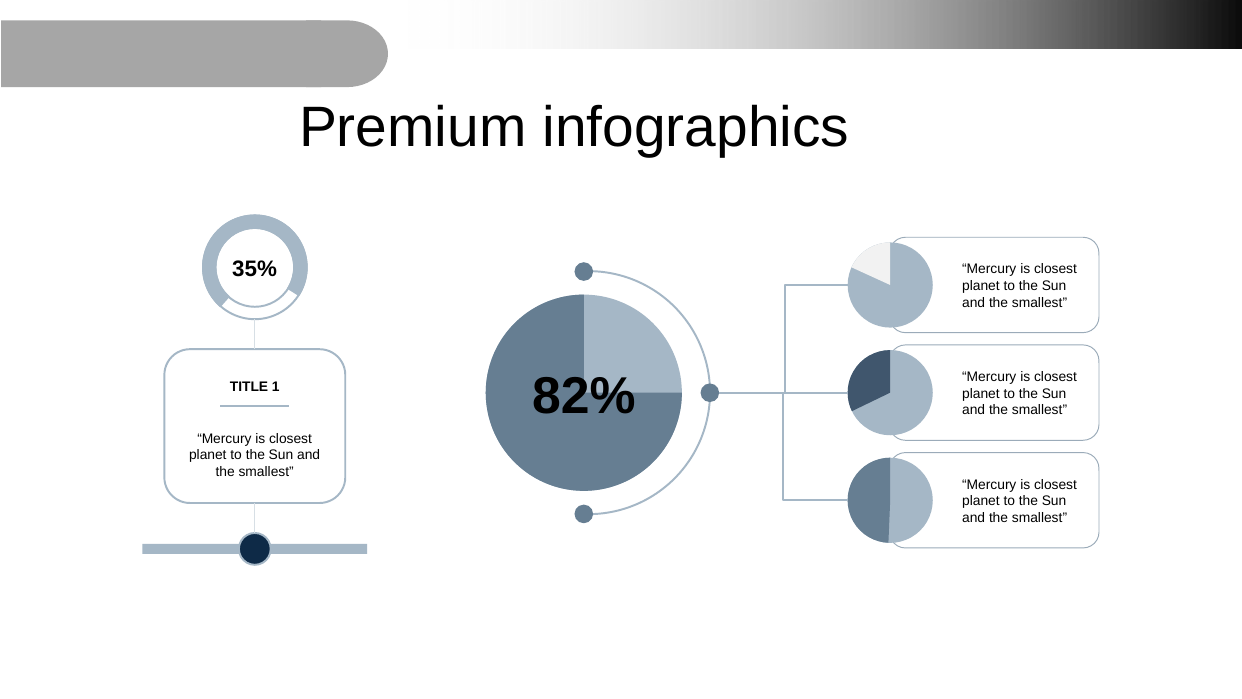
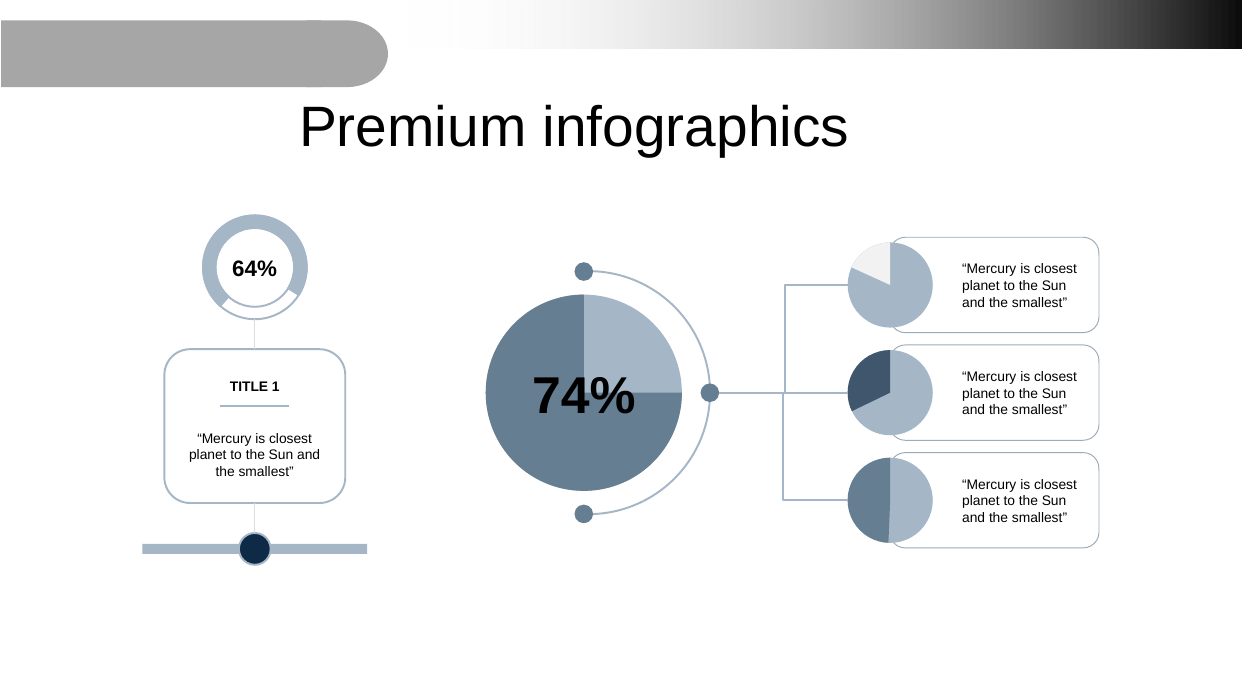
35%: 35% -> 64% (255, 269)
82%: 82% -> 74% (584, 396)
